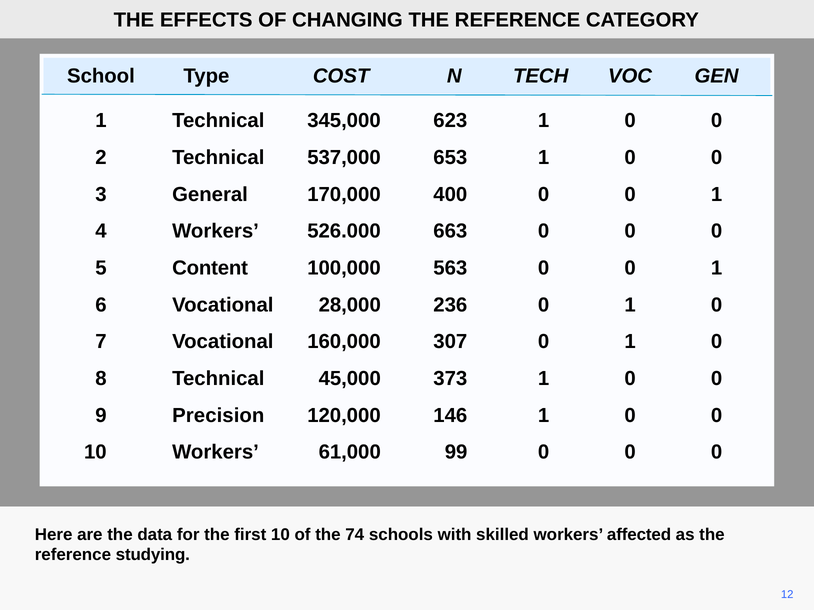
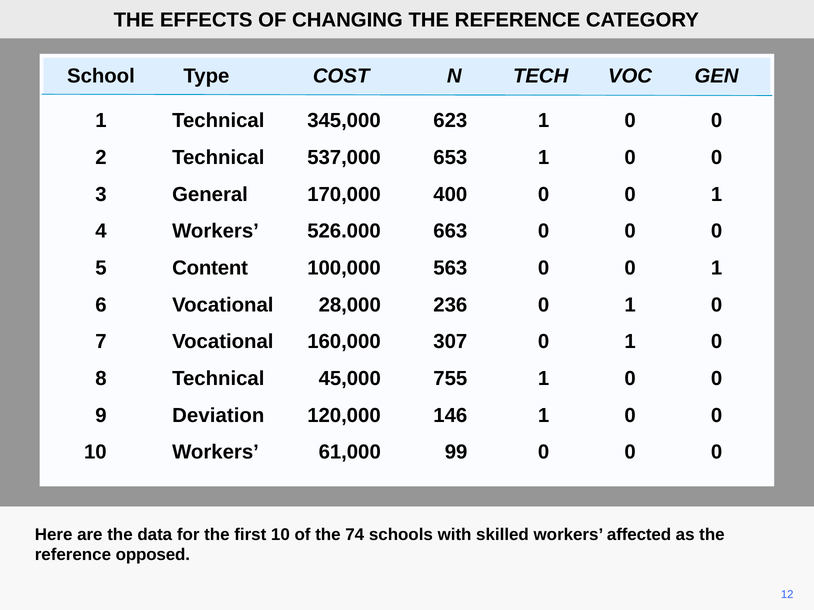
373: 373 -> 755 (450, 379)
Precision: Precision -> Deviation (218, 416)
studying: studying -> opposed (153, 555)
